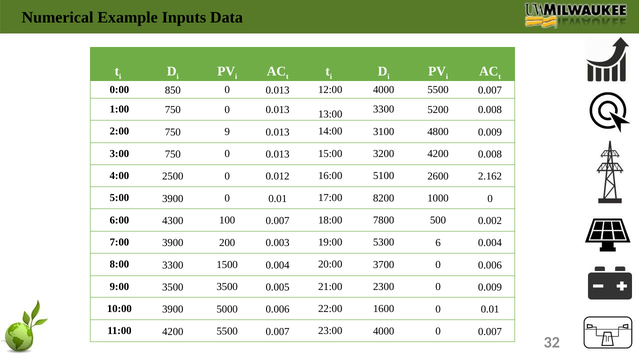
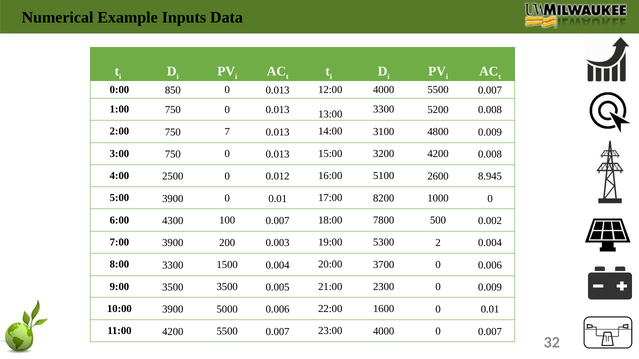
9: 9 -> 7 (227, 132)
2.162: 2.162 -> 8.945 (490, 177)
6: 6 -> 2 (438, 243)
